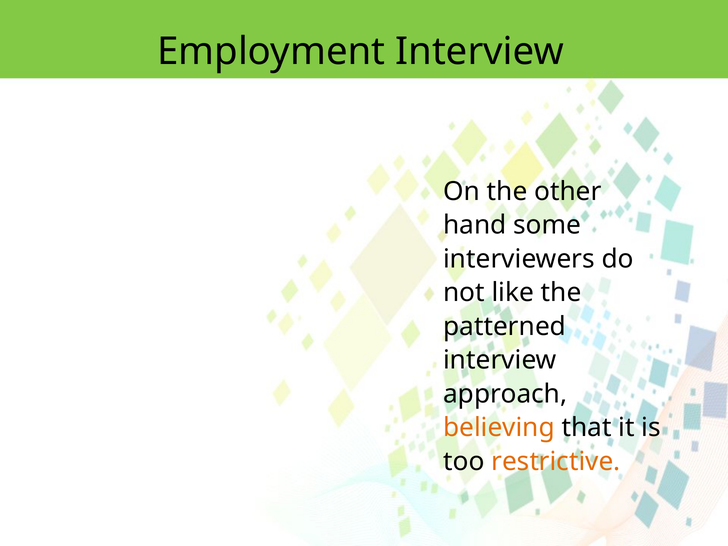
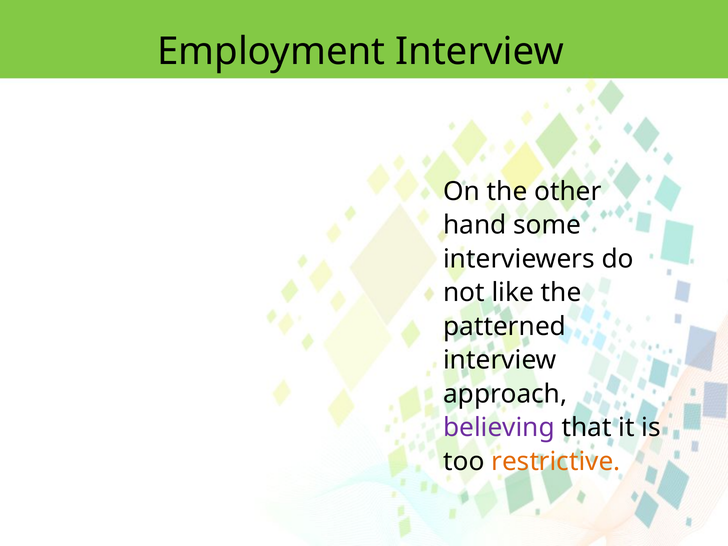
believing colour: orange -> purple (499, 428)
